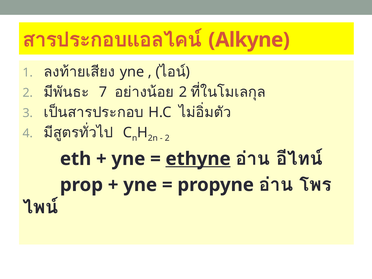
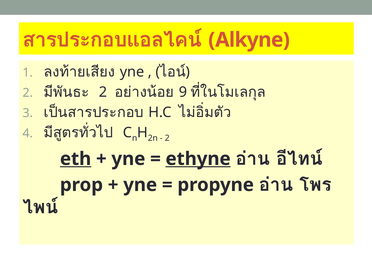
7: 7 -> 2 (103, 92)
2: 2 -> 9 (183, 92)
eth underline: none -> present (76, 159)
